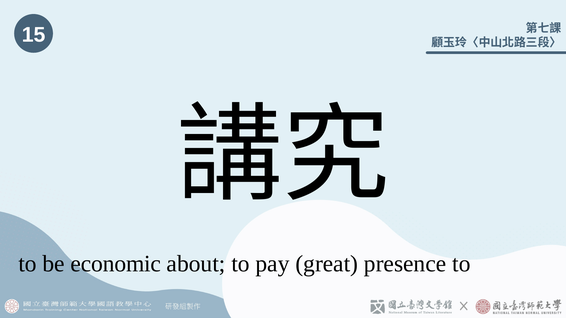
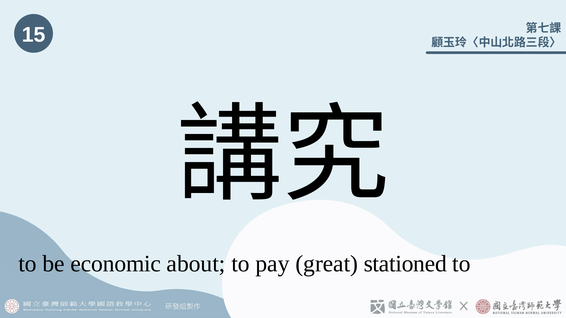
presence: presence -> stationed (405, 264)
